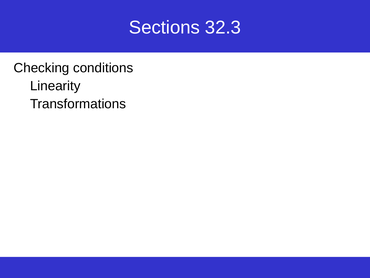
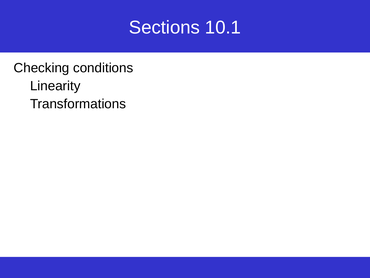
32.3: 32.3 -> 10.1 (223, 28)
